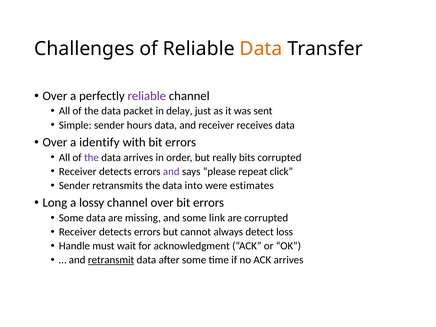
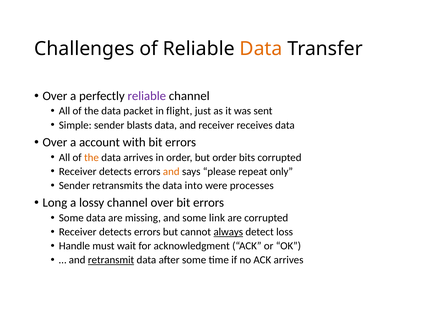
delay: delay -> flight (179, 111)
hours: hours -> blasts (139, 125)
identify: identify -> account (99, 142)
the colour: purple -> orange (91, 157)
but really: really -> order (225, 157)
and colour: purple -> orange (171, 171)
click: click -> only (281, 171)
estimates: estimates -> processes (252, 185)
always underline: none -> present (228, 232)
